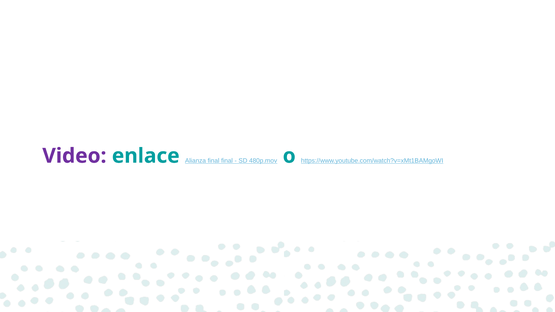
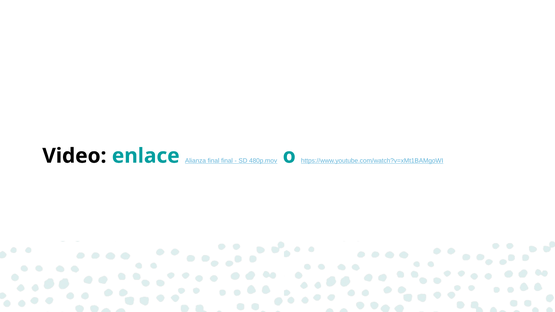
Video colour: purple -> black (74, 156)
